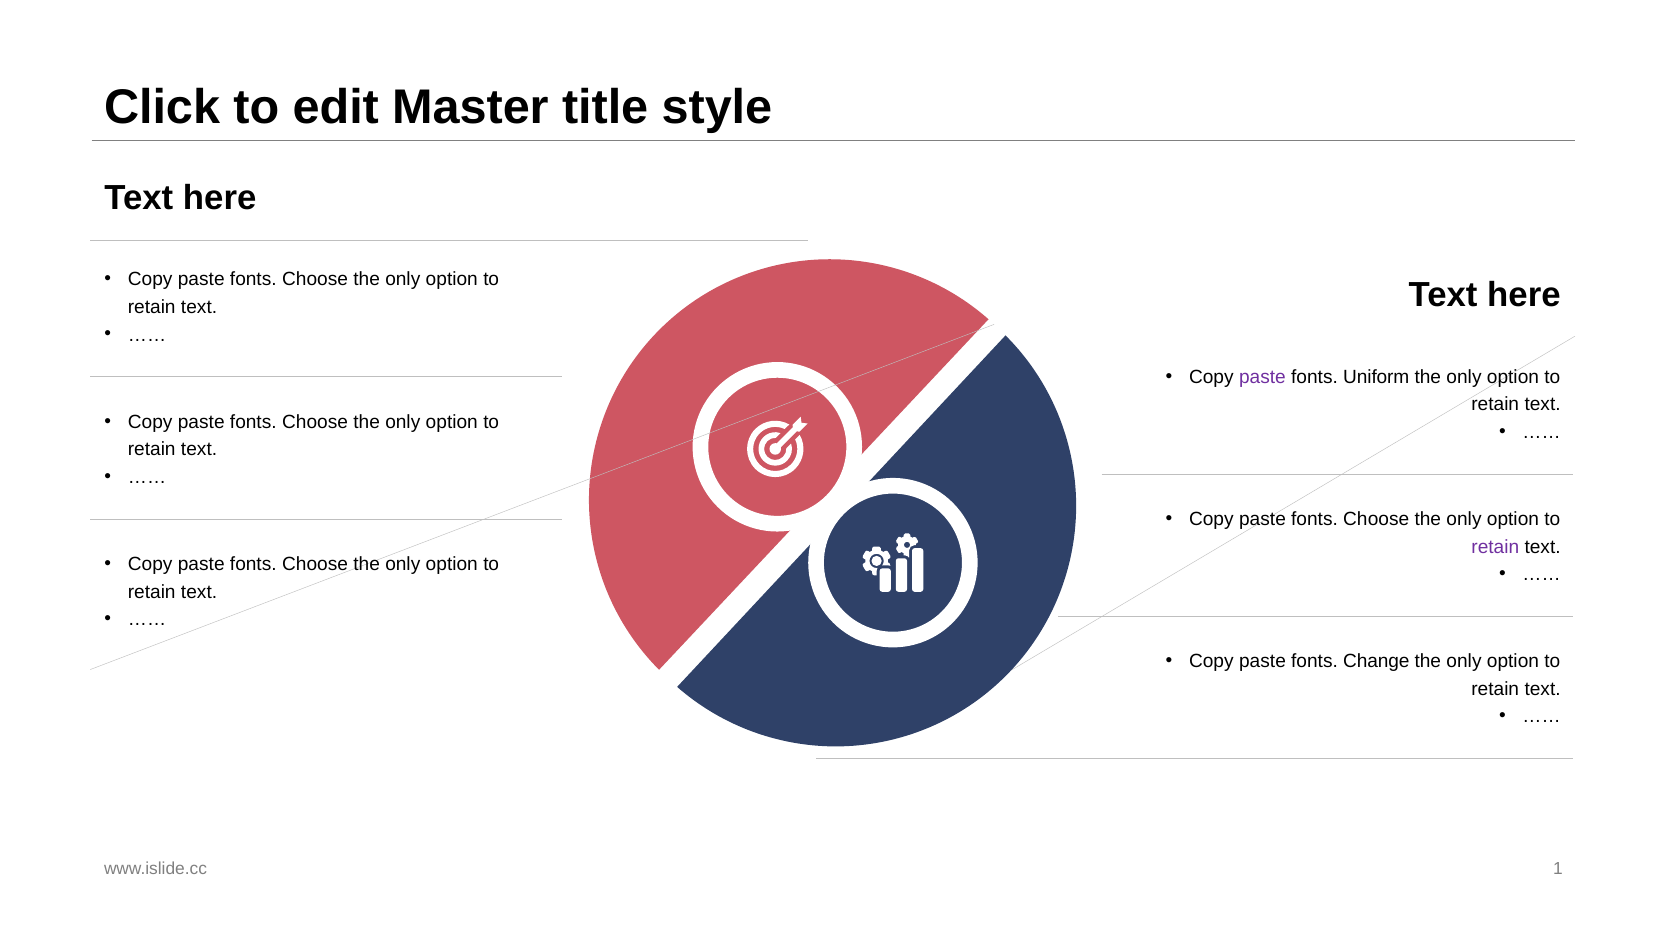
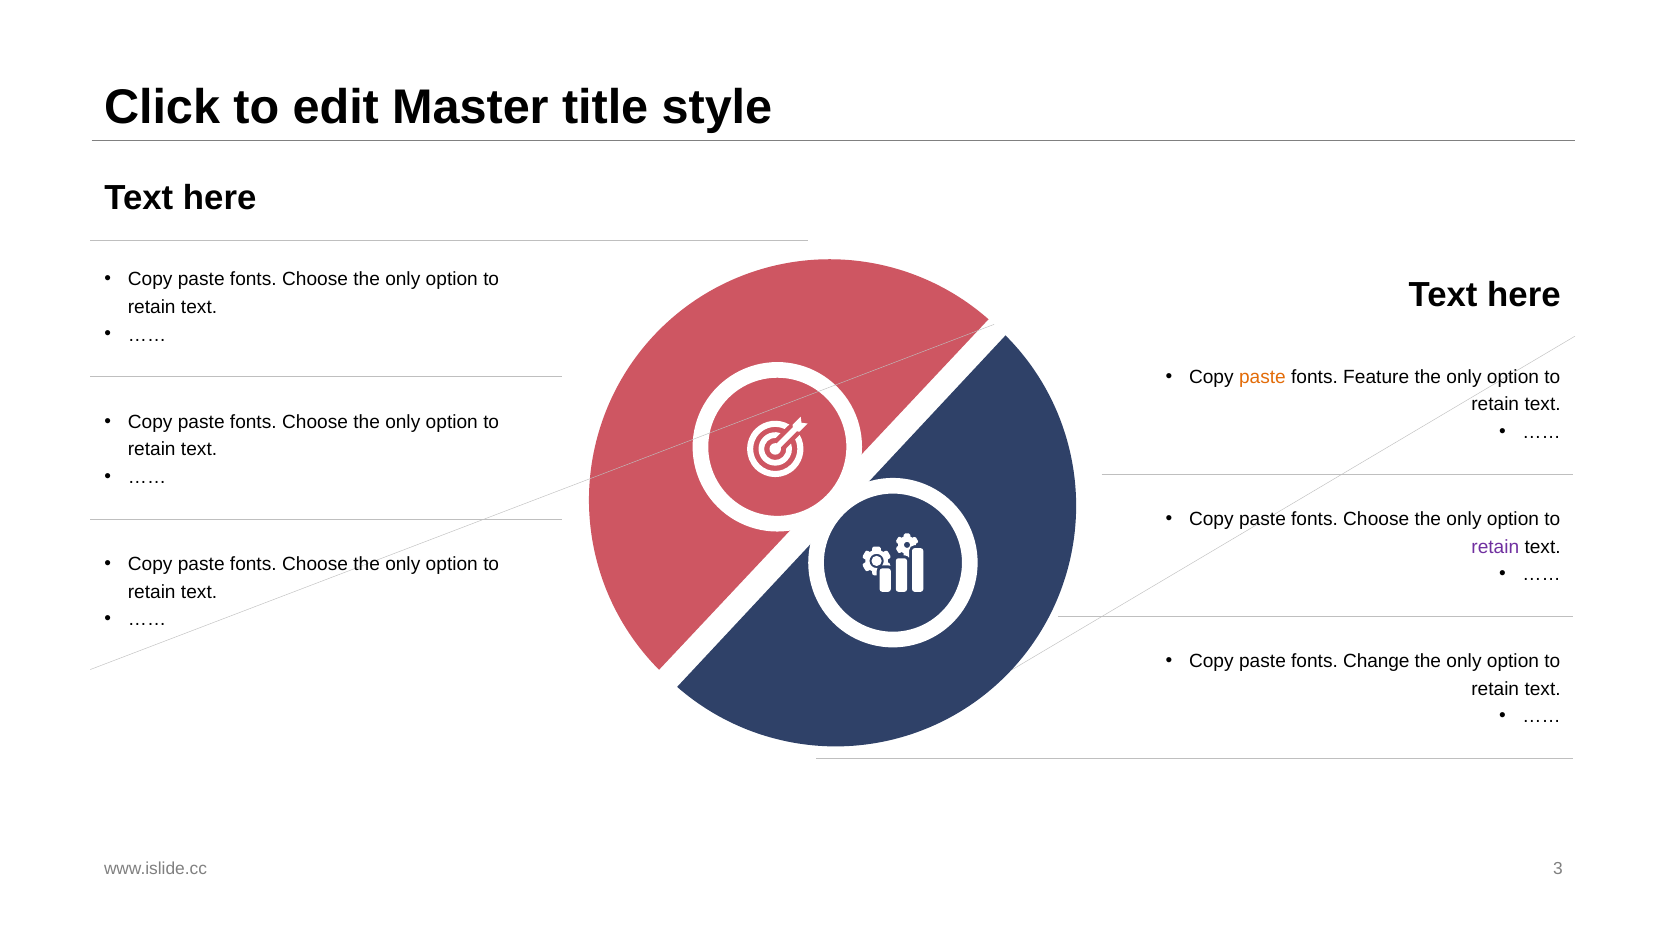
paste colour: purple -> orange (1262, 377)
Uniform: Uniform -> Feature (1376, 377)
1: 1 -> 3 (1558, 869)
